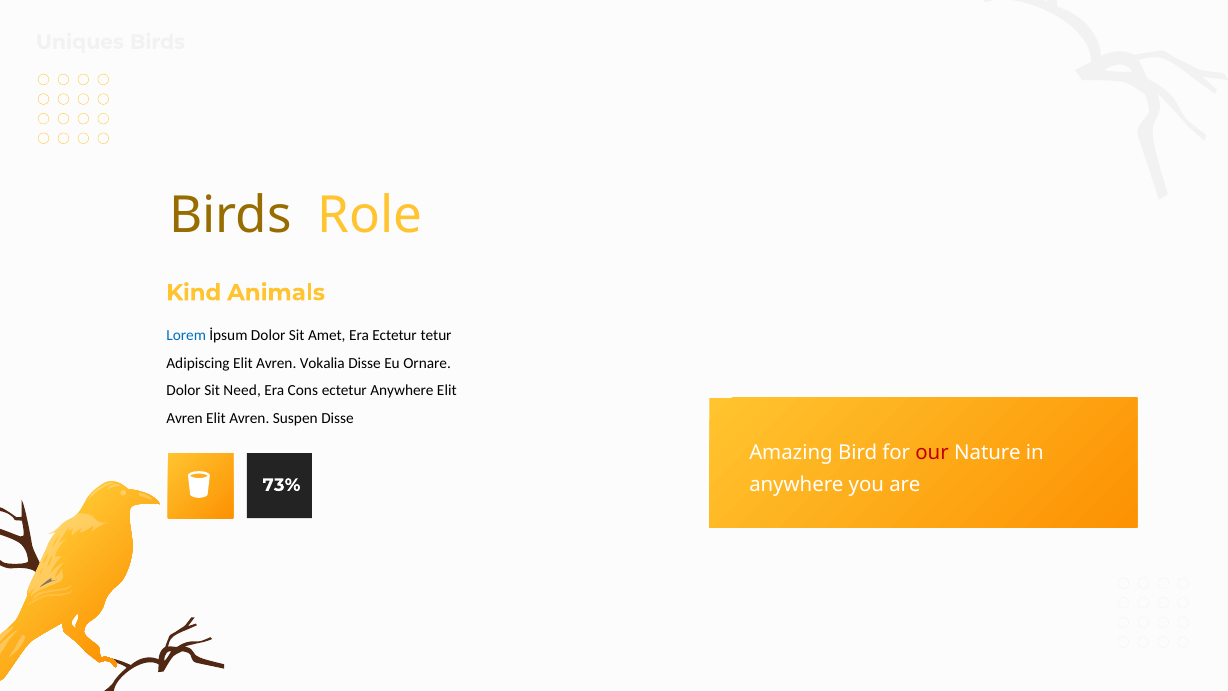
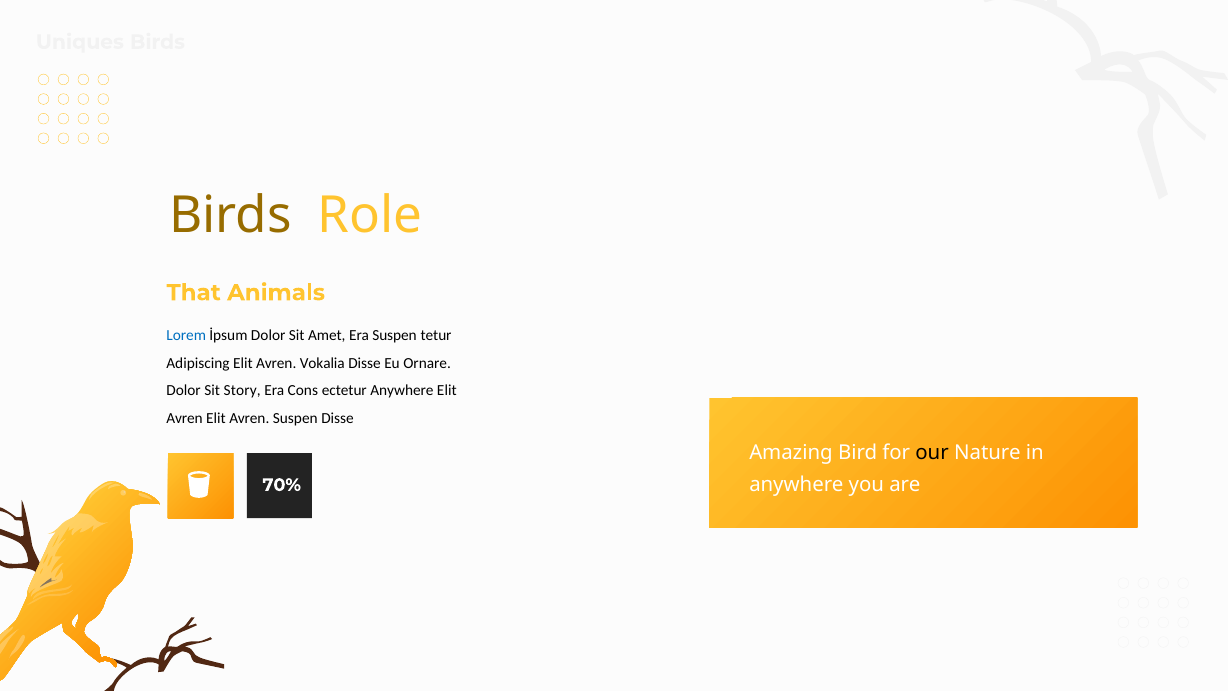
Kind: Kind -> That (194, 293)
Era Ectetur: Ectetur -> Suspen (395, 336)
Need: Need -> Story (242, 391)
our colour: red -> black (932, 453)
73%: 73% -> 70% (282, 485)
